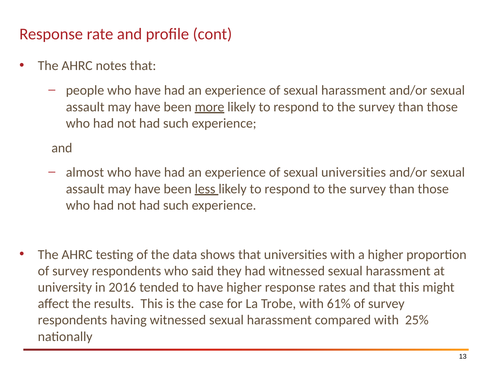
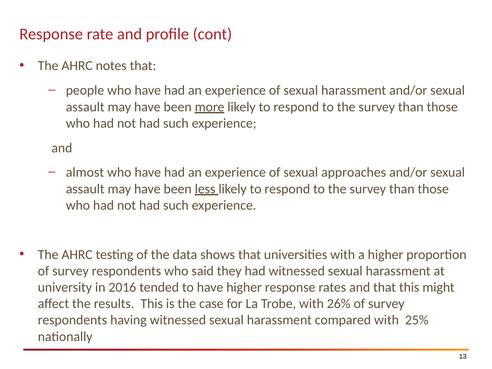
sexual universities: universities -> approaches (354, 172)
61%: 61% -> 26% (339, 304)
